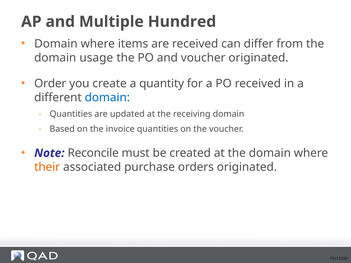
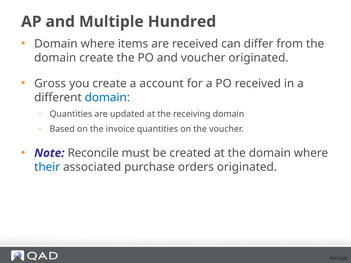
domain usage: usage -> create (96, 58)
Order: Order -> Gross (50, 84)
quantity: quantity -> account (162, 84)
their colour: orange -> blue (47, 167)
